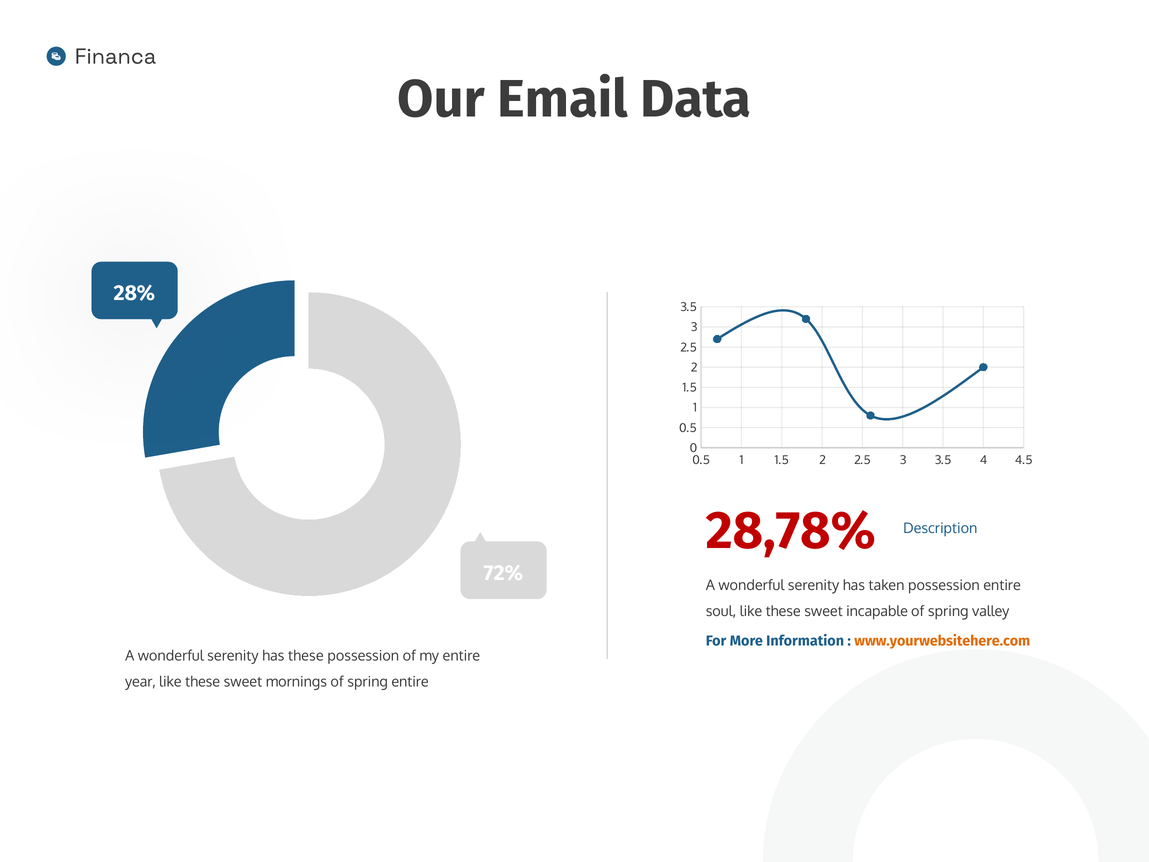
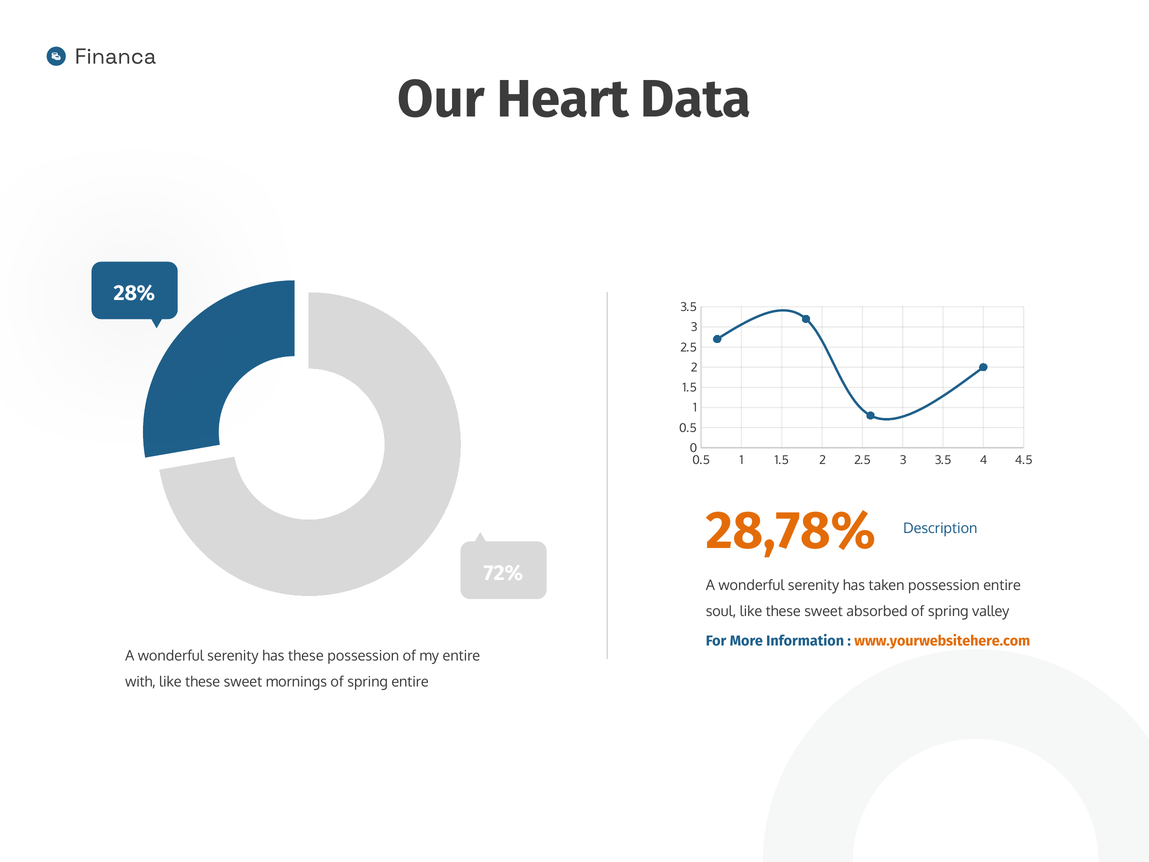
Email: Email -> Heart (563, 99)
28,78% colour: red -> orange (791, 531)
incapable: incapable -> absorbed (877, 611)
year: year -> with (140, 682)
